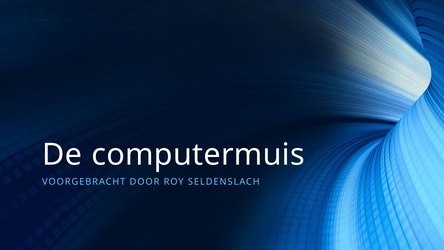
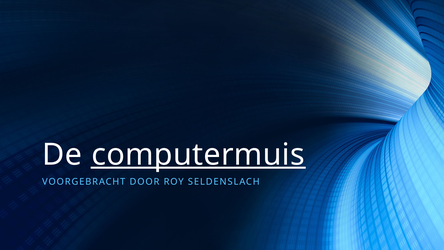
computermuis underline: none -> present (198, 154)
